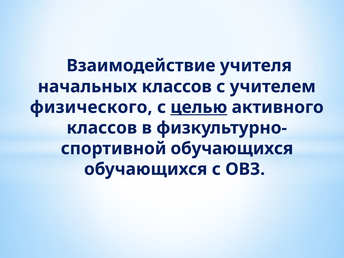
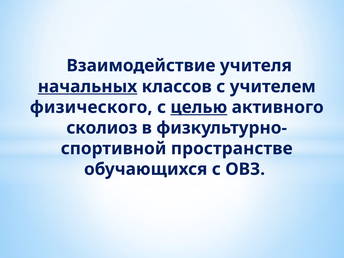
начальных underline: none -> present (87, 87)
классов: классов -> сколиоз (102, 128)
обучающихся: обучающихся -> пространстве (232, 149)
